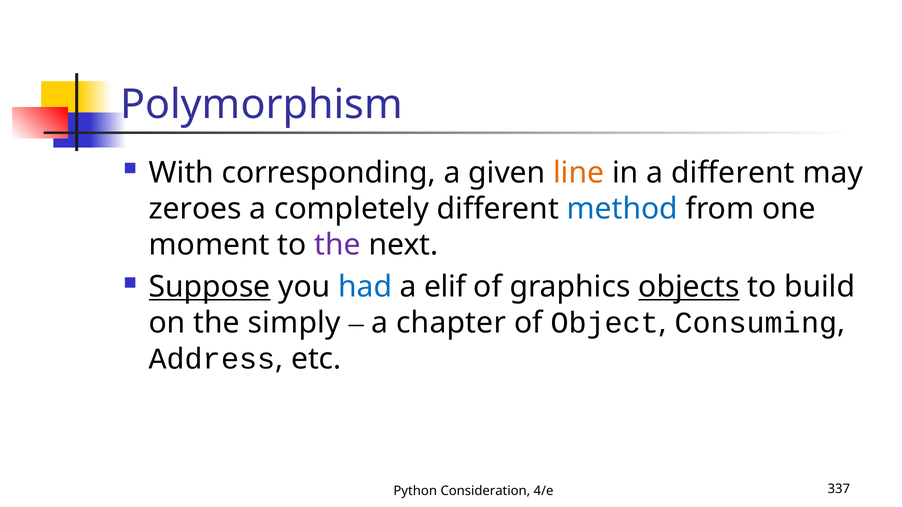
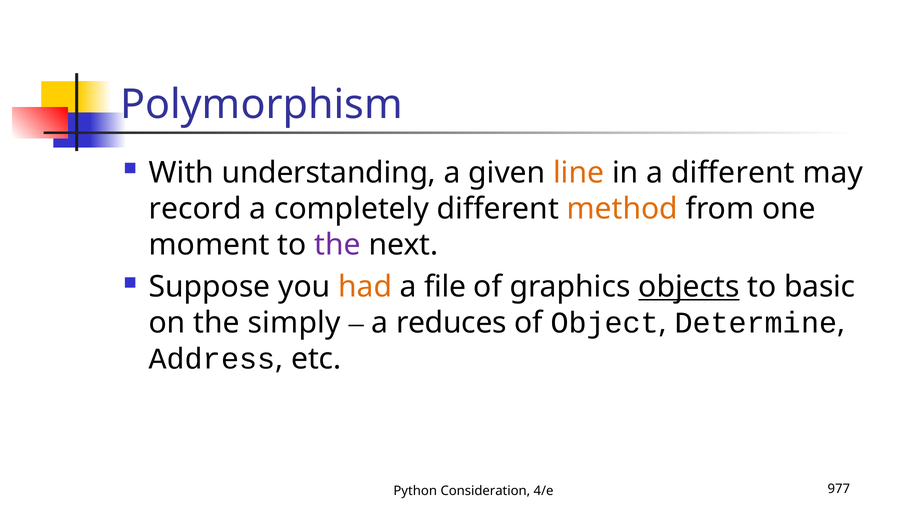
corresponding: corresponding -> understanding (329, 173)
zeroes: zeroes -> record (195, 209)
method colour: blue -> orange (622, 209)
Suppose underline: present -> none (210, 287)
had colour: blue -> orange (365, 287)
elif: elif -> file (445, 287)
build: build -> basic (820, 287)
chapter: chapter -> reduces (451, 323)
Consuming: Consuming -> Determine (756, 323)
337: 337 -> 977 (839, 489)
